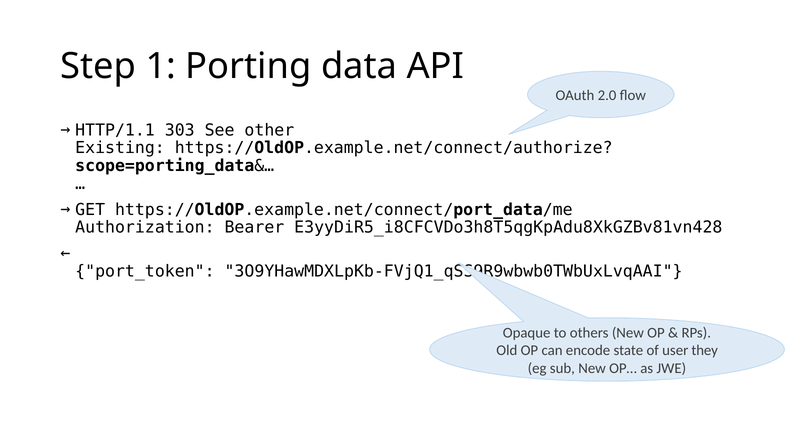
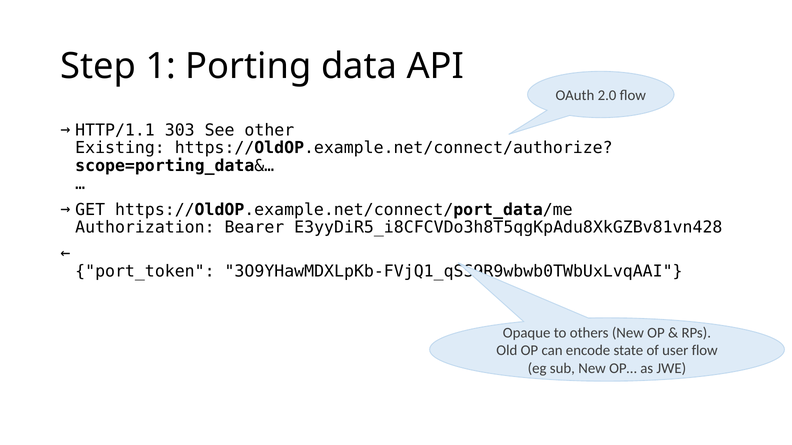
user they: they -> flow (705, 351)
